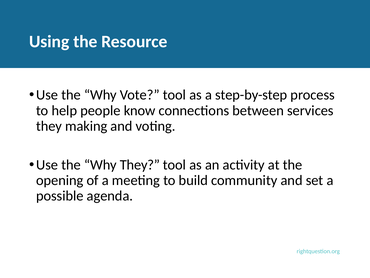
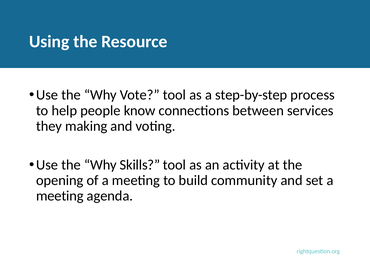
Why They: They -> Skills (140, 165)
possible: possible -> meeting (60, 196)
